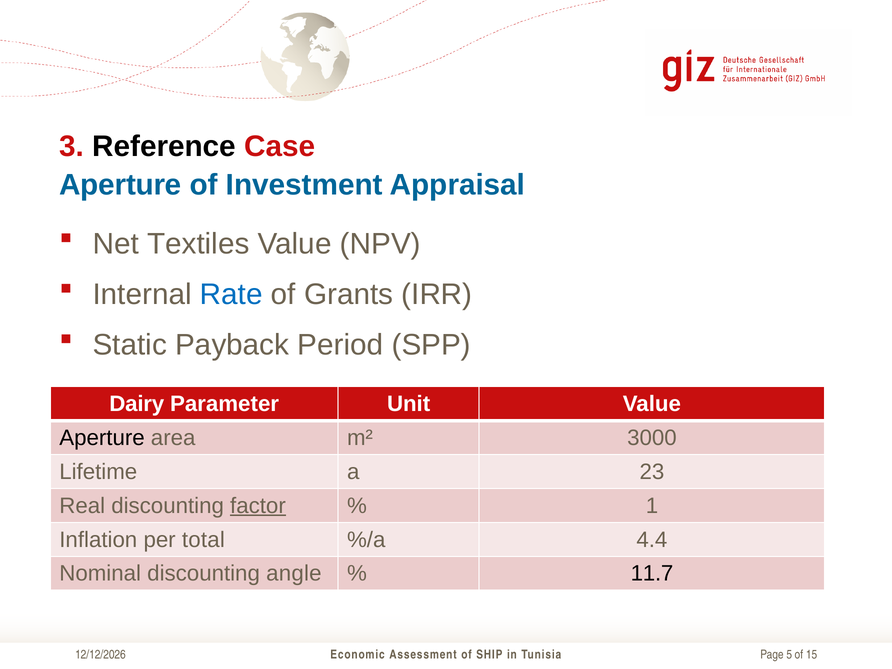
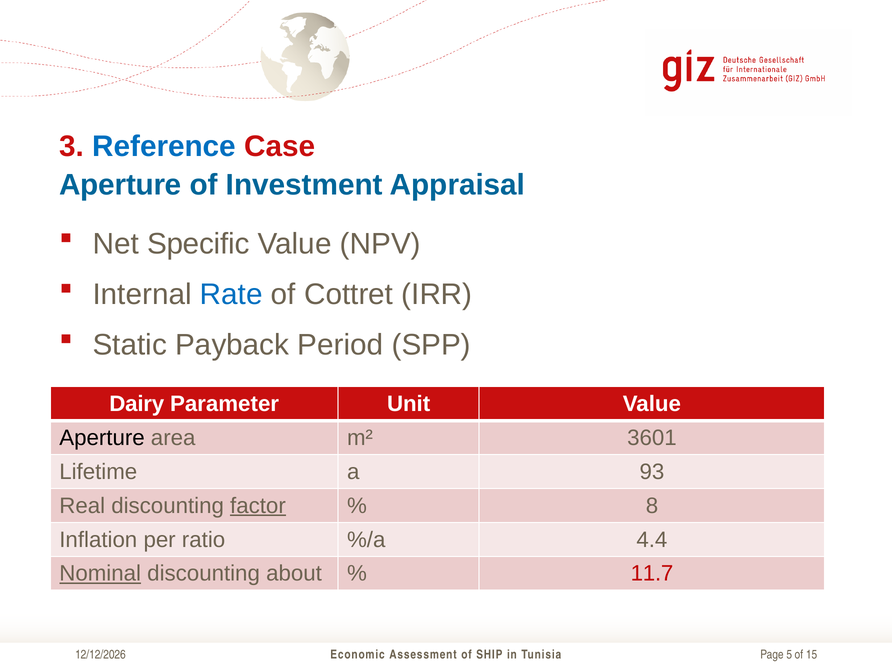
Reference colour: black -> blue (164, 147)
Textiles: Textiles -> Specific (198, 244)
Grants: Grants -> Cottret (349, 294)
3000: 3000 -> 3601 (652, 438)
23: 23 -> 93 (652, 472)
1: 1 -> 8 (652, 506)
total: total -> ratio (204, 540)
Nominal underline: none -> present (100, 574)
angle: angle -> about (294, 574)
11.7 colour: black -> red (652, 574)
